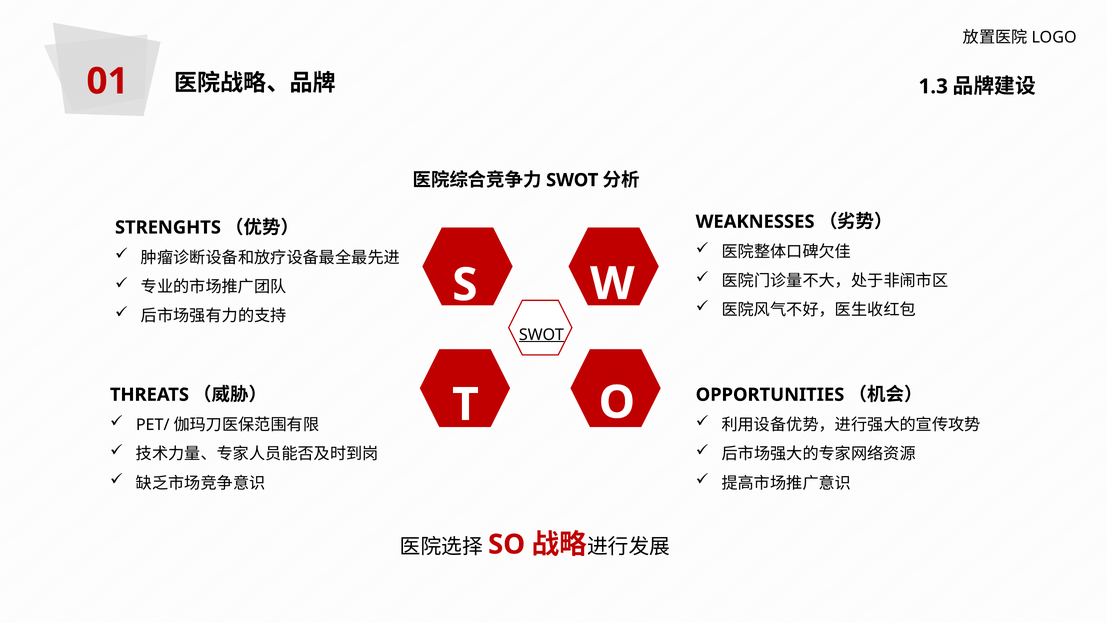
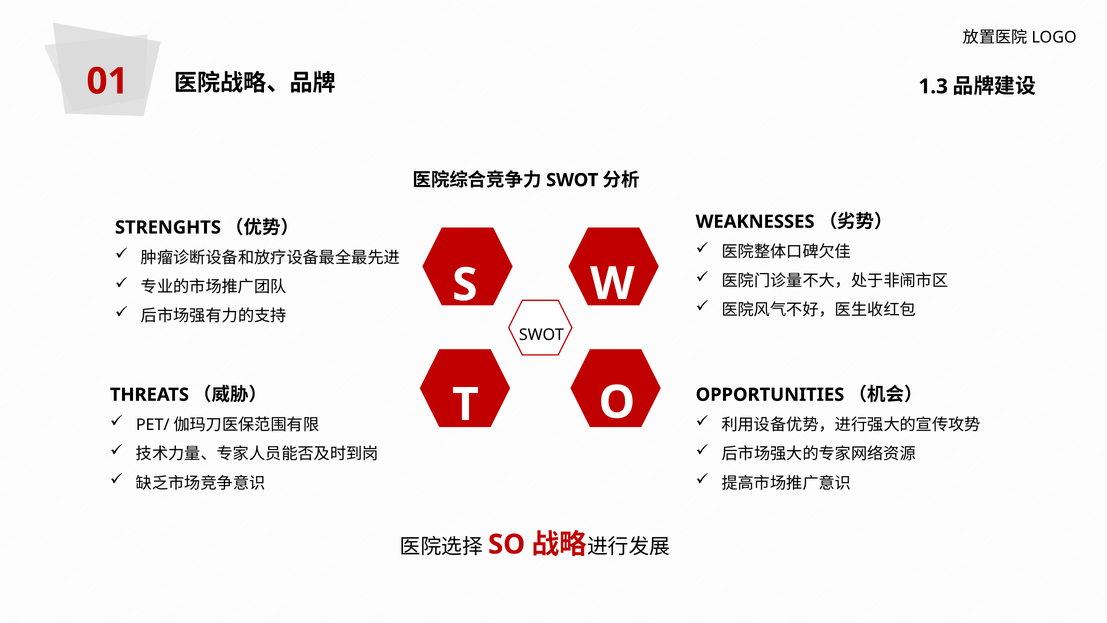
SWOT underline: present -> none (541, 335)
